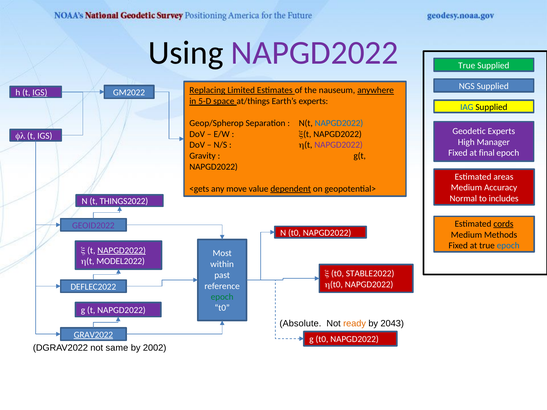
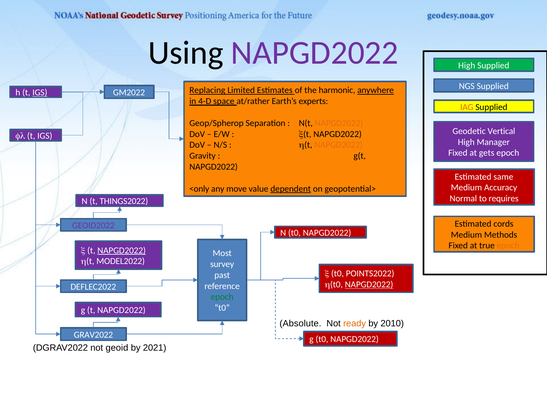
True: True -> High (467, 65)
nauseum: nauseum -> harmonic (337, 90)
5-D: 5-D -> 4-D (205, 101)
at/things: at/things -> at/rather (253, 101)
IAG colour: blue -> orange (467, 107)
NAPGD2022 colour: blue -> orange (339, 123)
Geodetic Experts: Experts -> Vertical (501, 131)
NAPGD2022 colour: purple -> orange (339, 145)
final: final -> gets (487, 153)
areas: areas -> same (503, 177)
<gets: <gets -> <only (199, 189)
includes: includes -> requires (504, 199)
cords underline: present -> none (503, 224)
epoch colour: blue -> orange (508, 246)
within: within -> survey (222, 264)
STABLE2022: STABLE2022 -> POINTS2022 (370, 274)
NAPGD2022 underline: none -> present (369, 285)
2043: 2043 -> 2010 (392, 324)
GRAV2022 underline: present -> none (93, 335)
same: same -> geoid (117, 348)
2002: 2002 -> 2021 (155, 348)
